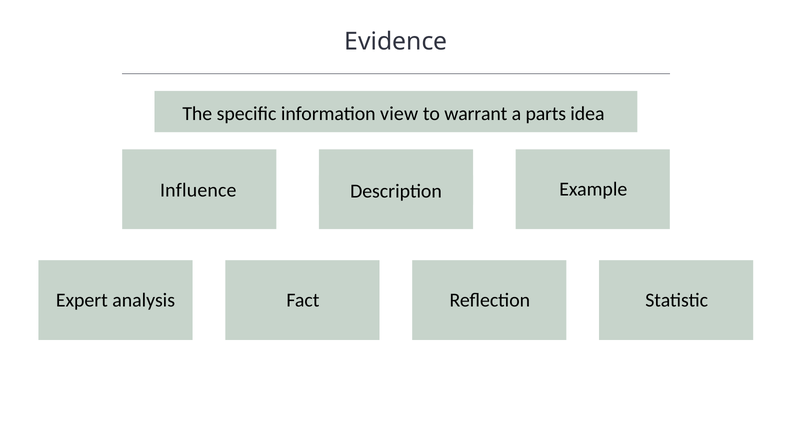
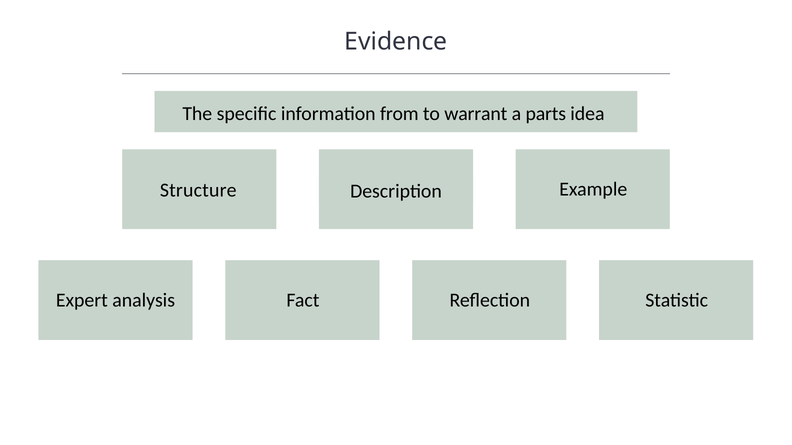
view: view -> from (399, 114)
Influence: Influence -> Structure (198, 190)
